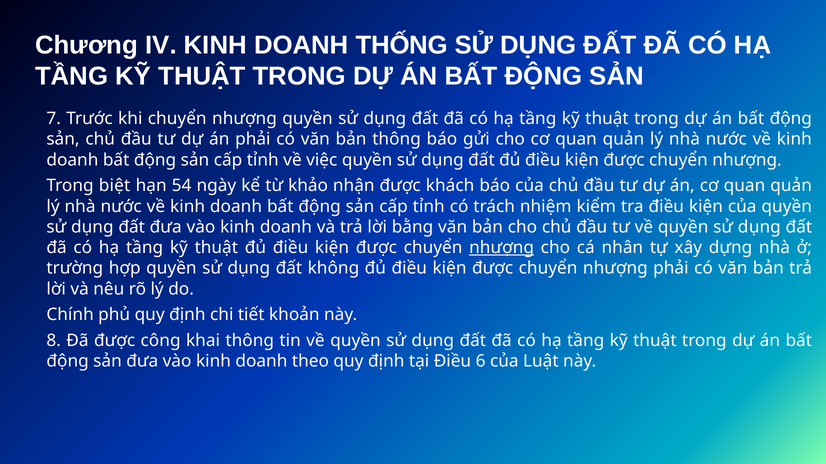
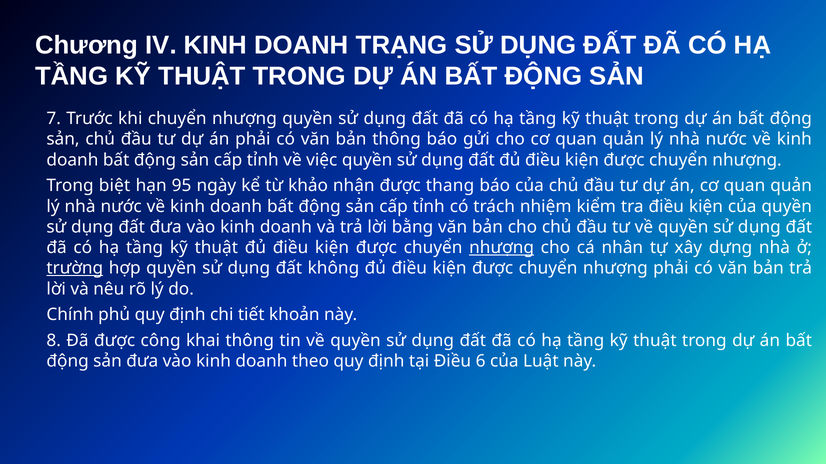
THỐNG: THỐNG -> TRẠNG (402, 45)
54: 54 -> 95 (182, 186)
khách: khách -> thang (450, 186)
trường underline: none -> present (75, 269)
